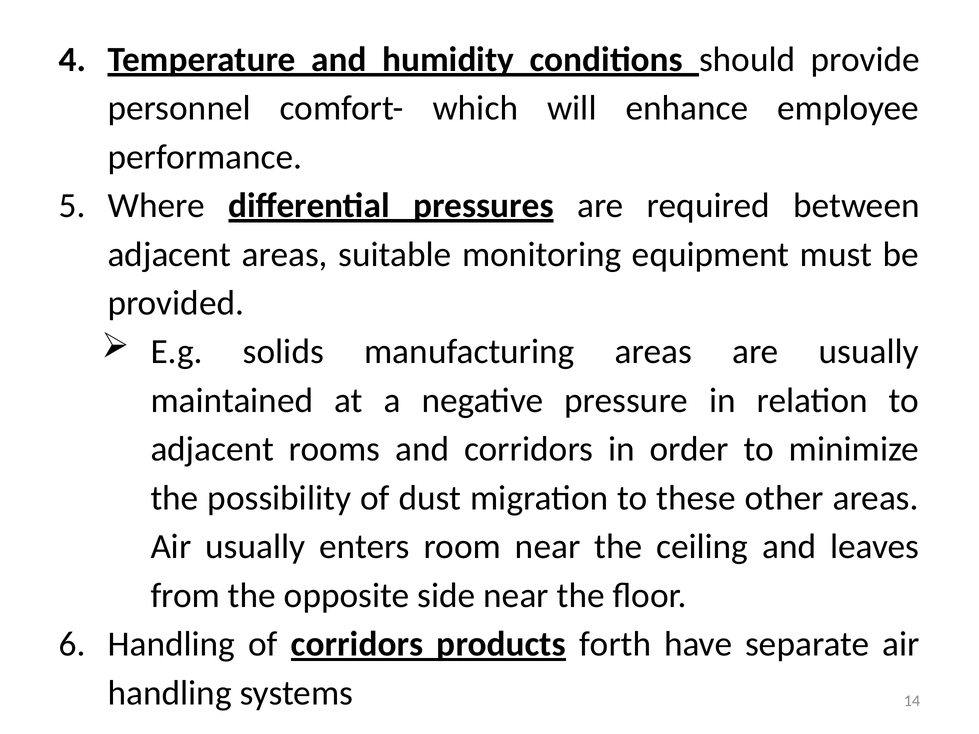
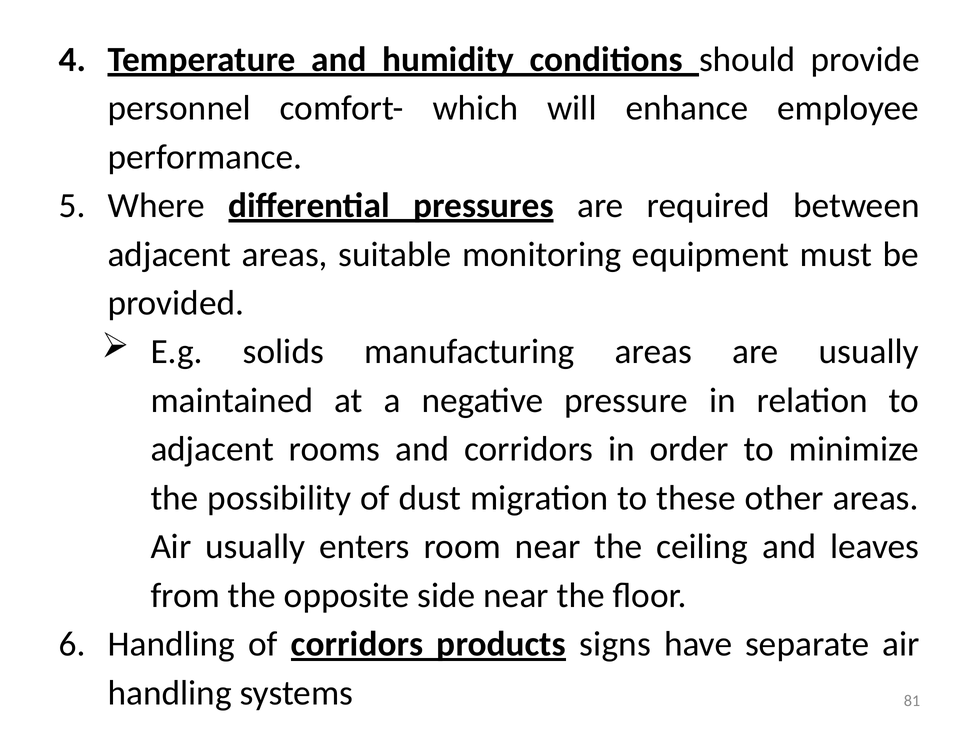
forth: forth -> signs (615, 644)
14: 14 -> 81 (912, 701)
